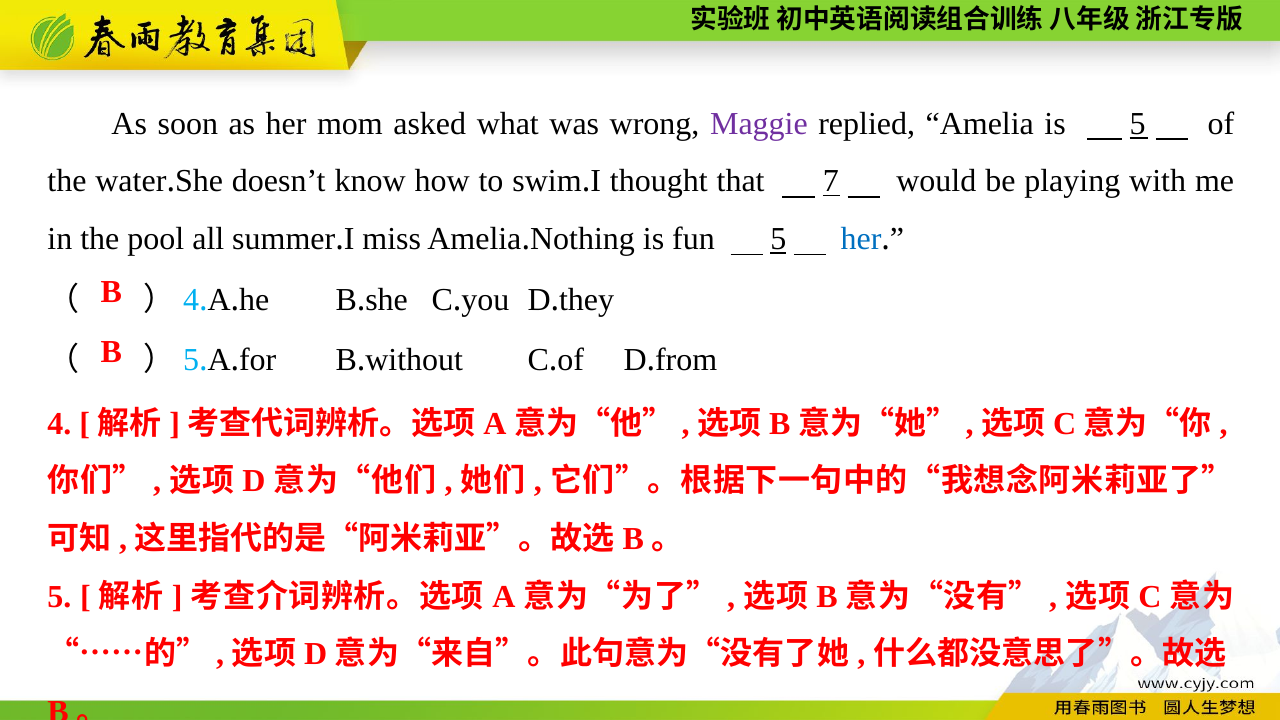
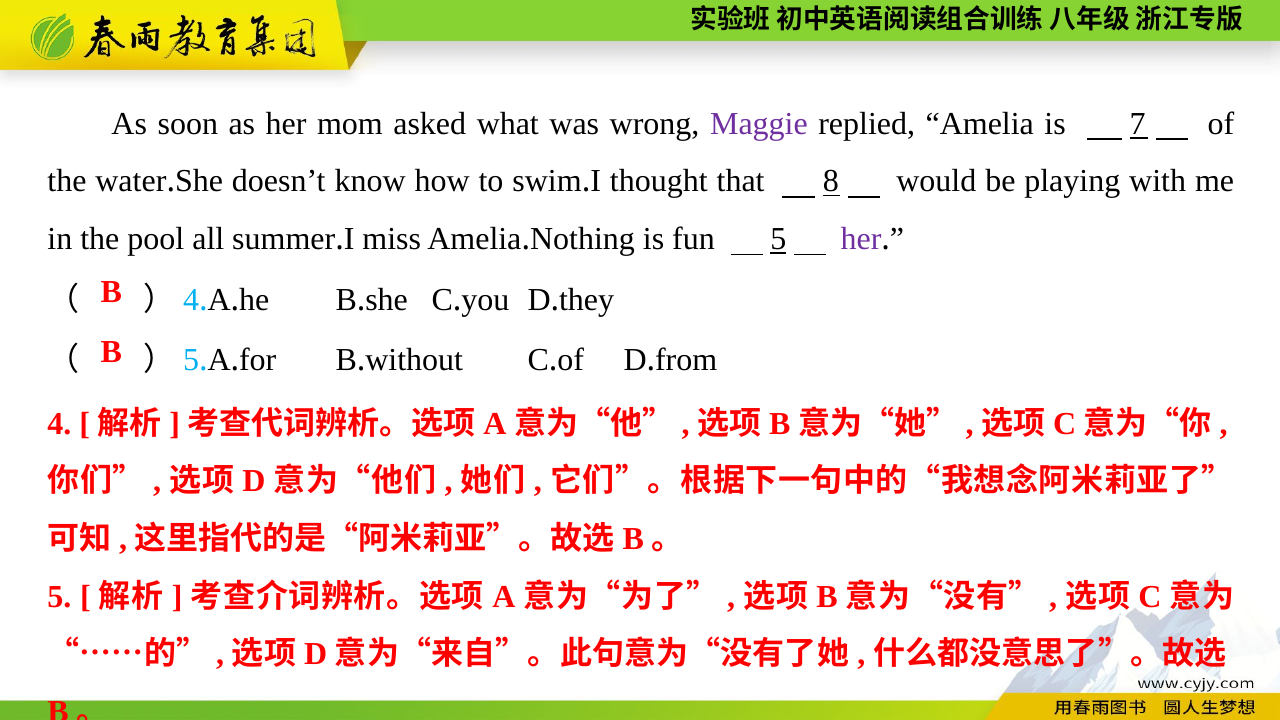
is 5: 5 -> 7 (1138, 124)
7: 7 -> 8 (831, 181)
her colour: blue -> purple (861, 239)
